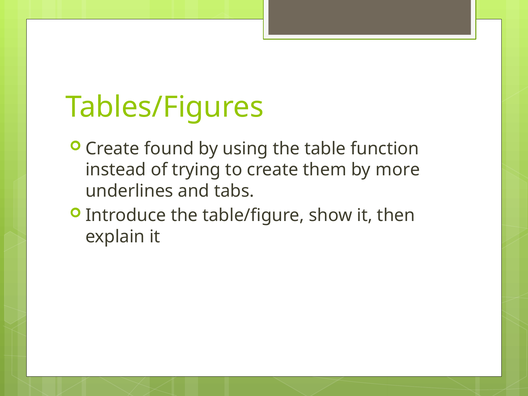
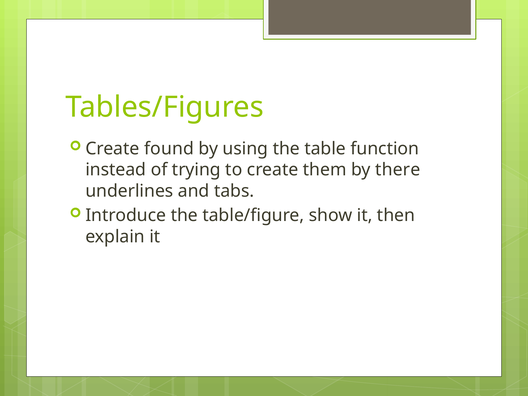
more: more -> there (398, 170)
